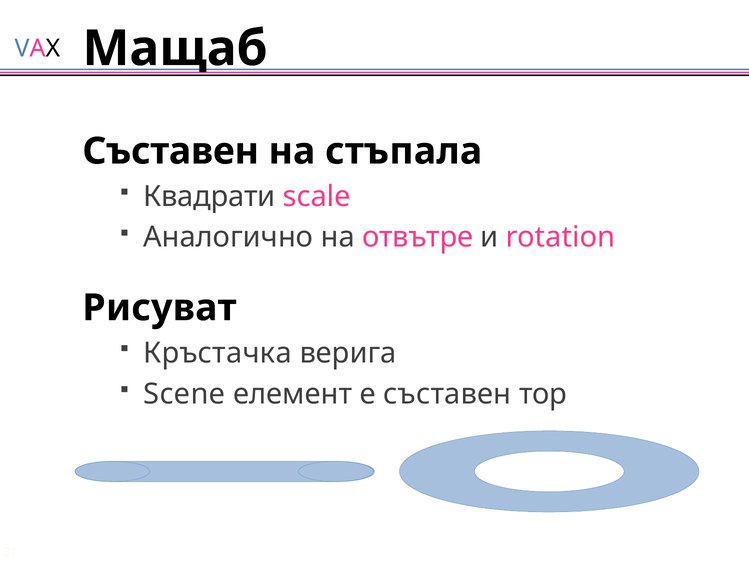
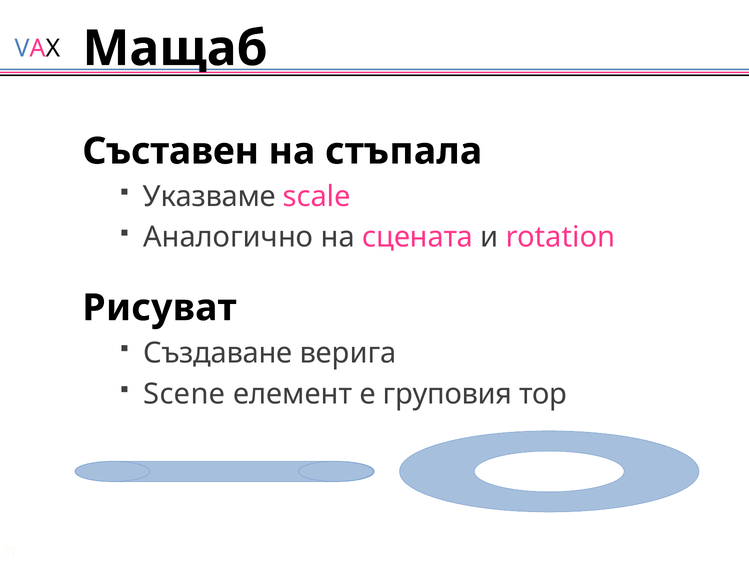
Квадрати: Квадрати -> Указваме (209, 196)
отвътре: отвътре -> сцената (418, 237)
Кръстачка: Кръстачка -> Създаване (218, 353)
е съставен: съставен -> груповия (448, 394)
